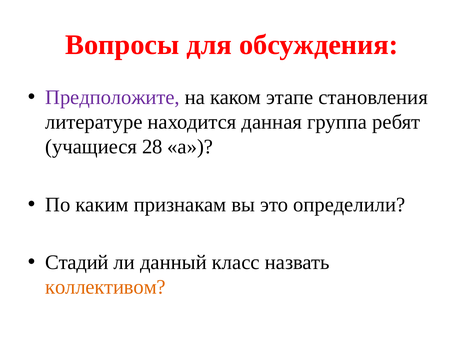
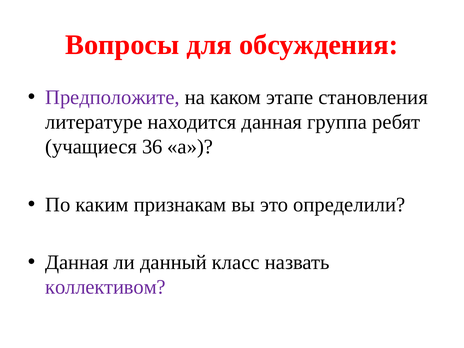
28: 28 -> 36 (152, 147)
Стадий: Стадий -> Данная (77, 262)
коллективом colour: orange -> purple (105, 287)
